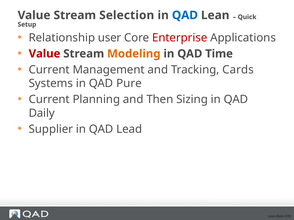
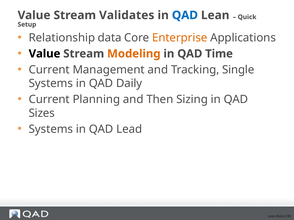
Selection: Selection -> Validates (127, 15)
user: user -> data (110, 38)
Enterprise colour: red -> orange (180, 38)
Value colour: red -> black (45, 54)
Cards: Cards -> Single (238, 70)
Pure: Pure -> Daily (129, 84)
Daily: Daily -> Sizes (42, 113)
Supplier: Supplier -> Systems (51, 129)
